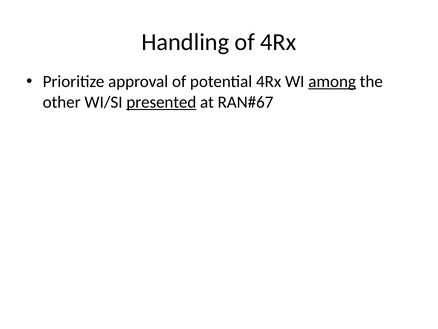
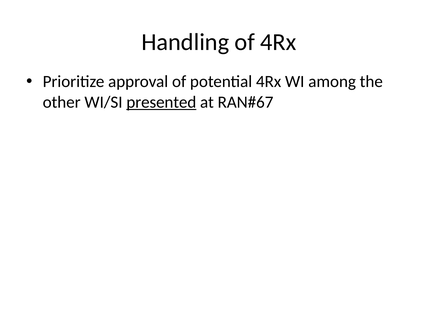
among underline: present -> none (332, 82)
